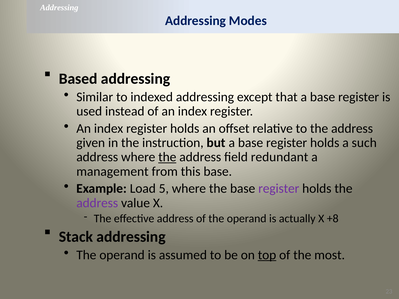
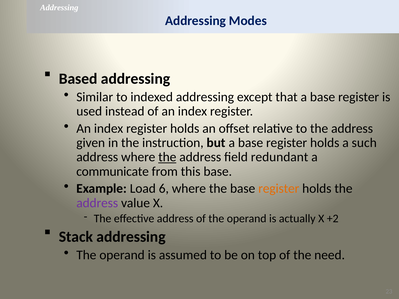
management: management -> communicate (113, 172)
5: 5 -> 6 (164, 189)
register colour: purple -> orange (279, 189)
+8: +8 -> +2 (333, 219)
top underline: present -> none (267, 255)
most: most -> need (330, 255)
